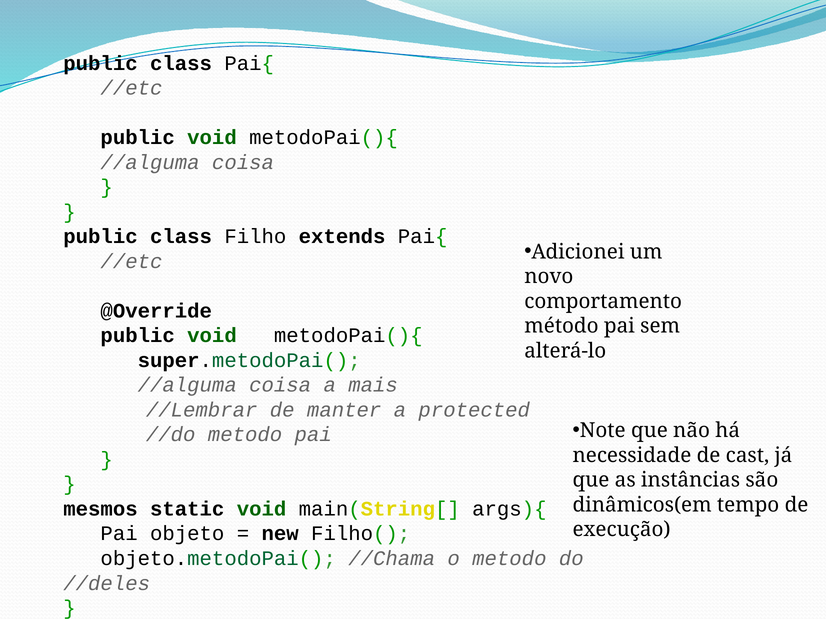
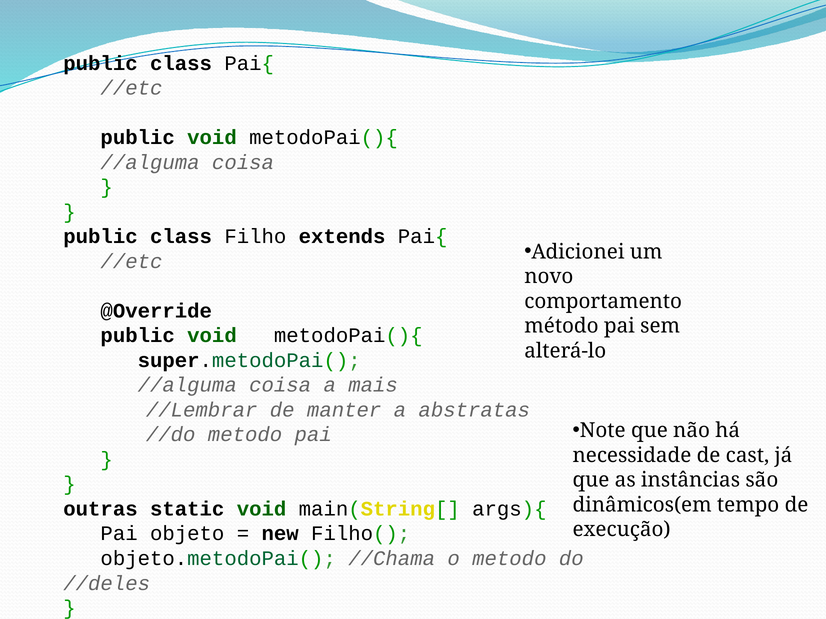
protected: protected -> abstratas (474, 410)
mesmos: mesmos -> outras (100, 509)
